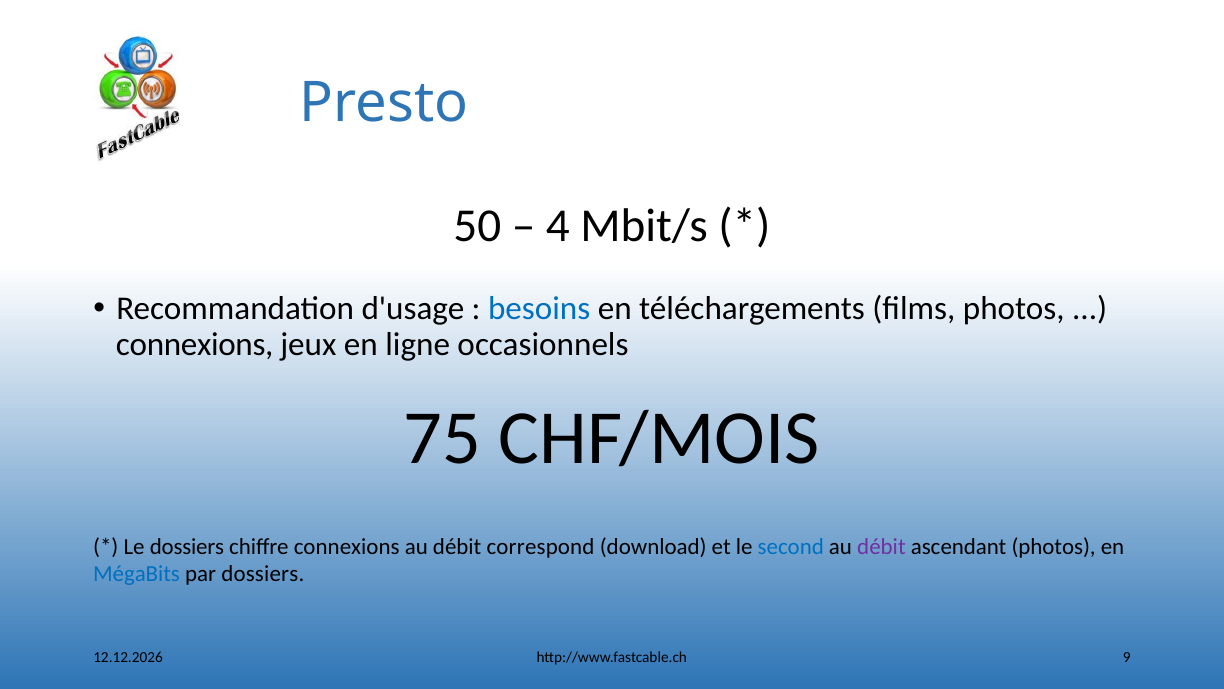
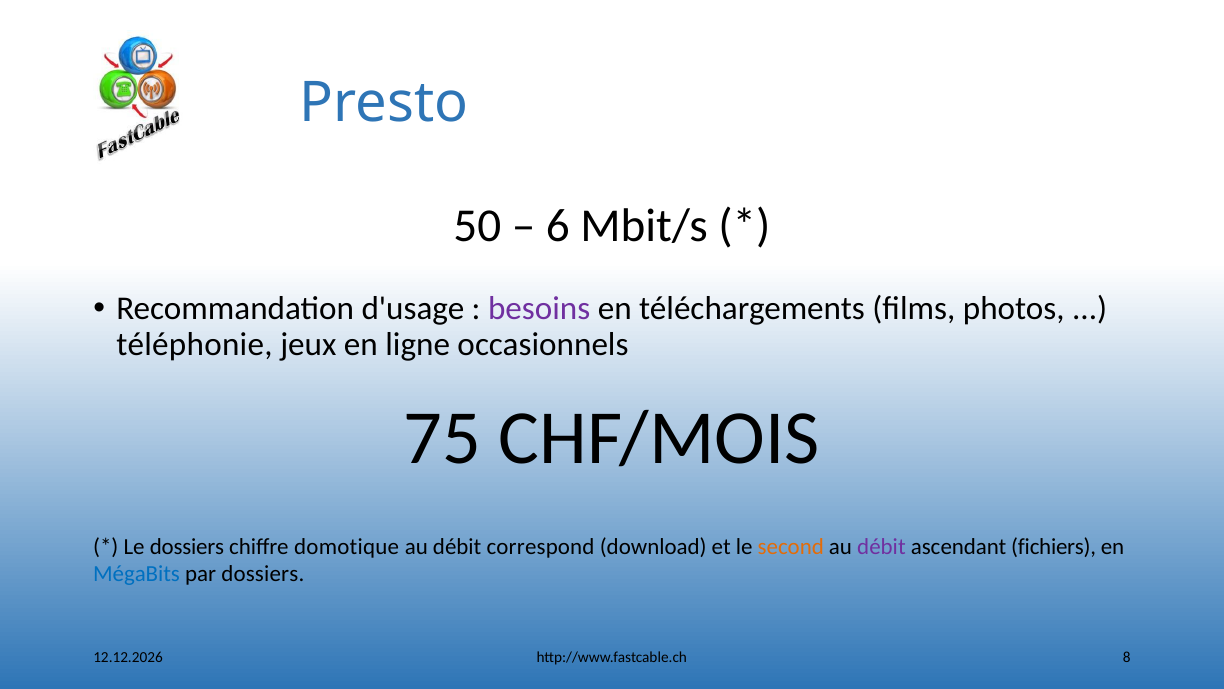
4: 4 -> 6 (558, 226)
besoins colour: blue -> purple (539, 308)
connexions: connexions -> téléphonie (194, 344)
chiffre connexions: connexions -> domotique (347, 546)
second colour: blue -> orange (791, 546)
ascendant photos: photos -> fichiers (1054, 546)
9: 9 -> 8 (1127, 657)
